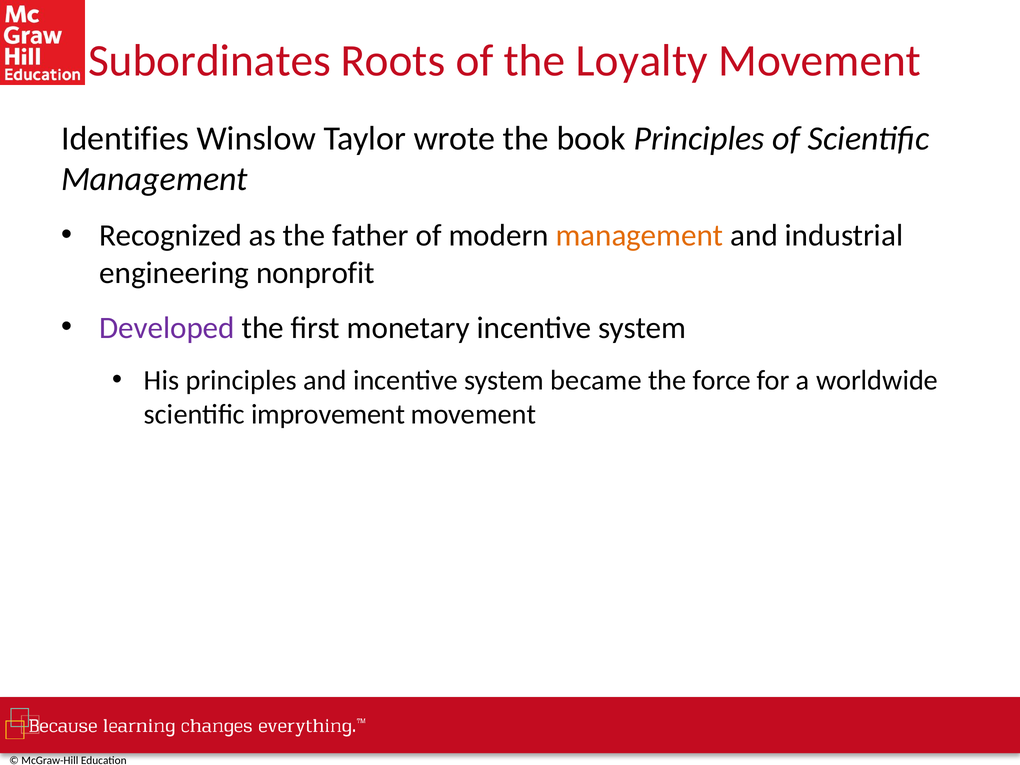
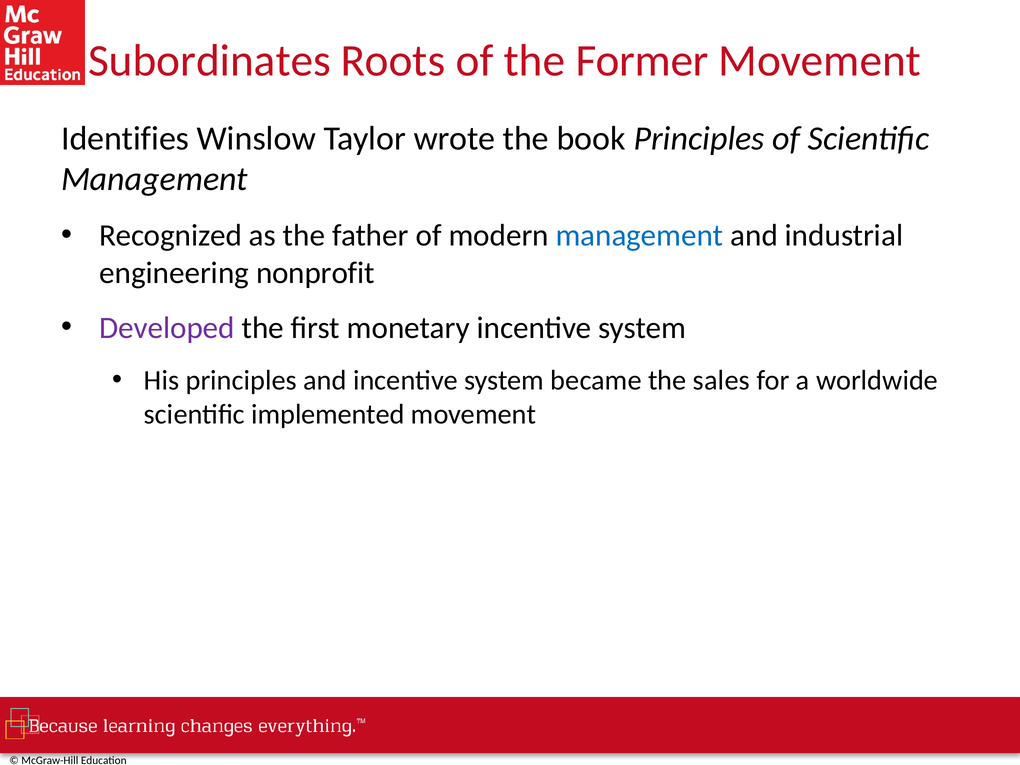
Loyalty: Loyalty -> Former (642, 61)
management colour: orange -> blue (639, 236)
force: force -> sales (721, 380)
improvement: improvement -> implemented (328, 414)
